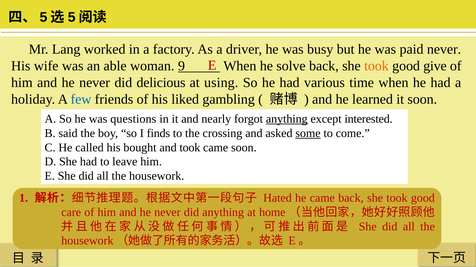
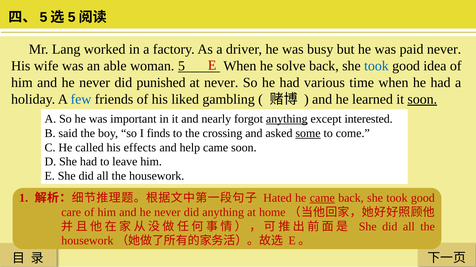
woman 9: 9 -> 5 (182, 66)
took colour: orange -> blue (376, 66)
give: give -> idea (435, 66)
delicious: delicious -> punished (161, 83)
at using: using -> never (221, 83)
soon underline: none -> present (422, 99)
questions: questions -> important (133, 119)
bought: bought -> effects (140, 148)
and took: took -> help (190, 148)
came underline: none -> present (322, 199)
